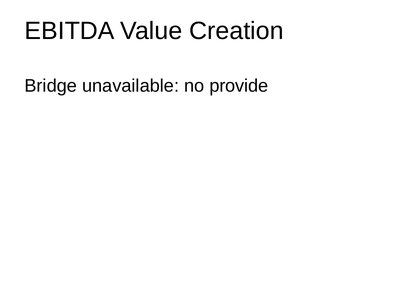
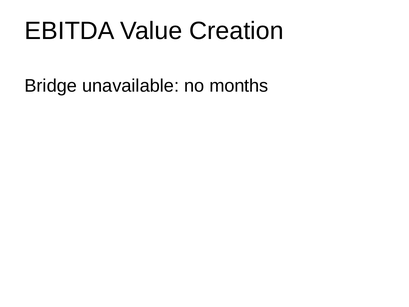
provide: provide -> months (239, 86)
